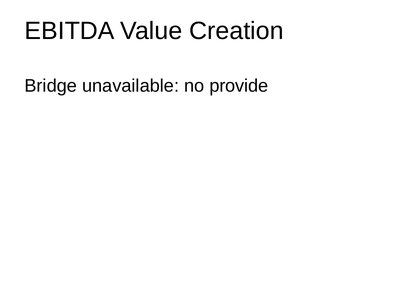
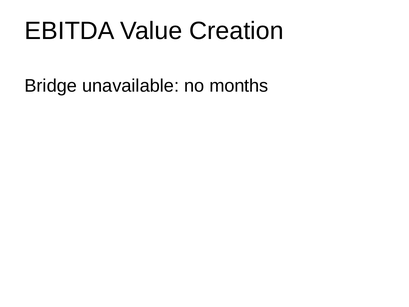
provide: provide -> months (239, 86)
